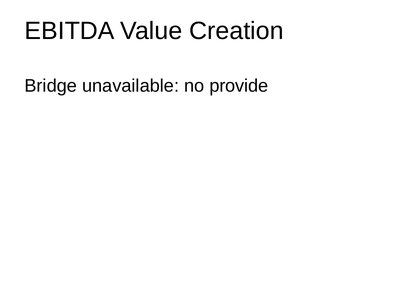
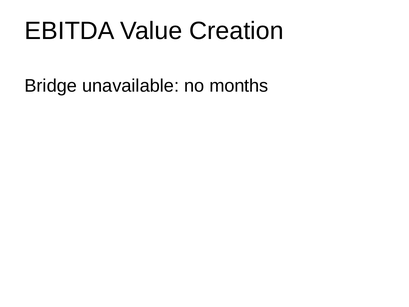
provide: provide -> months (239, 86)
